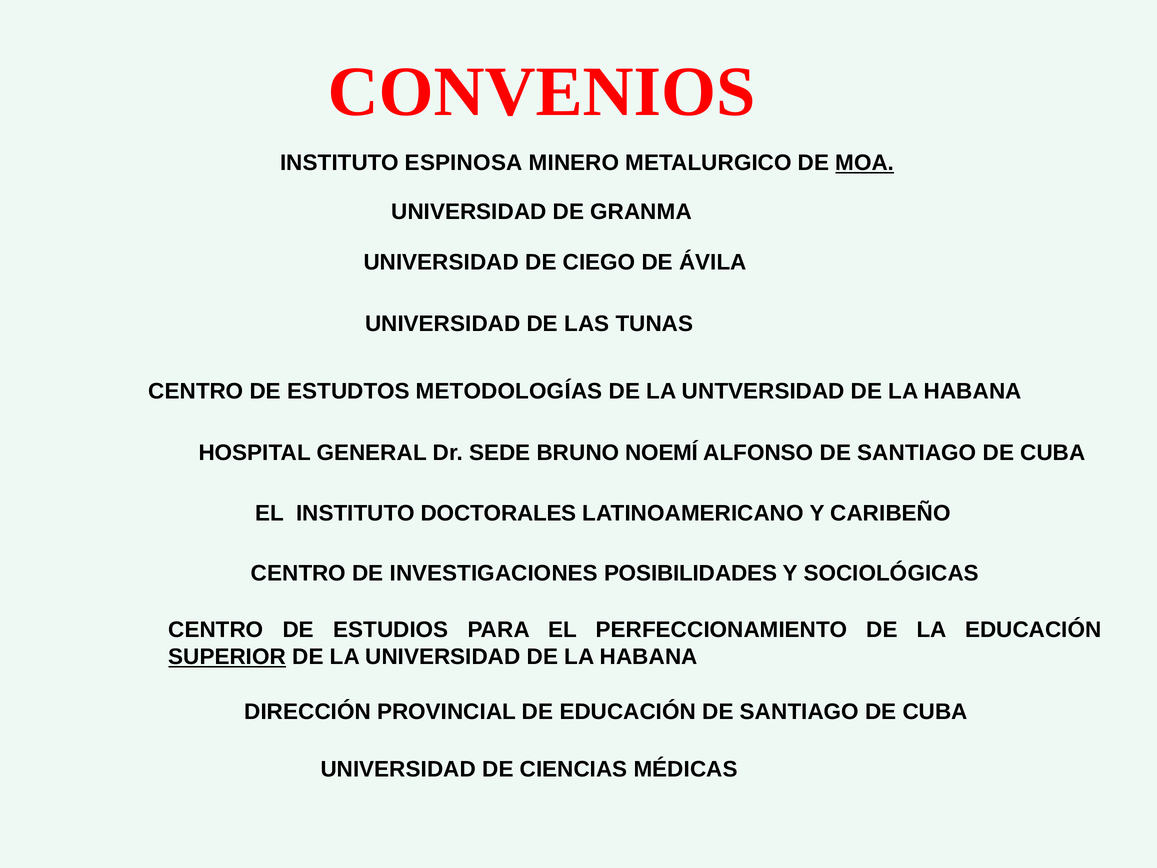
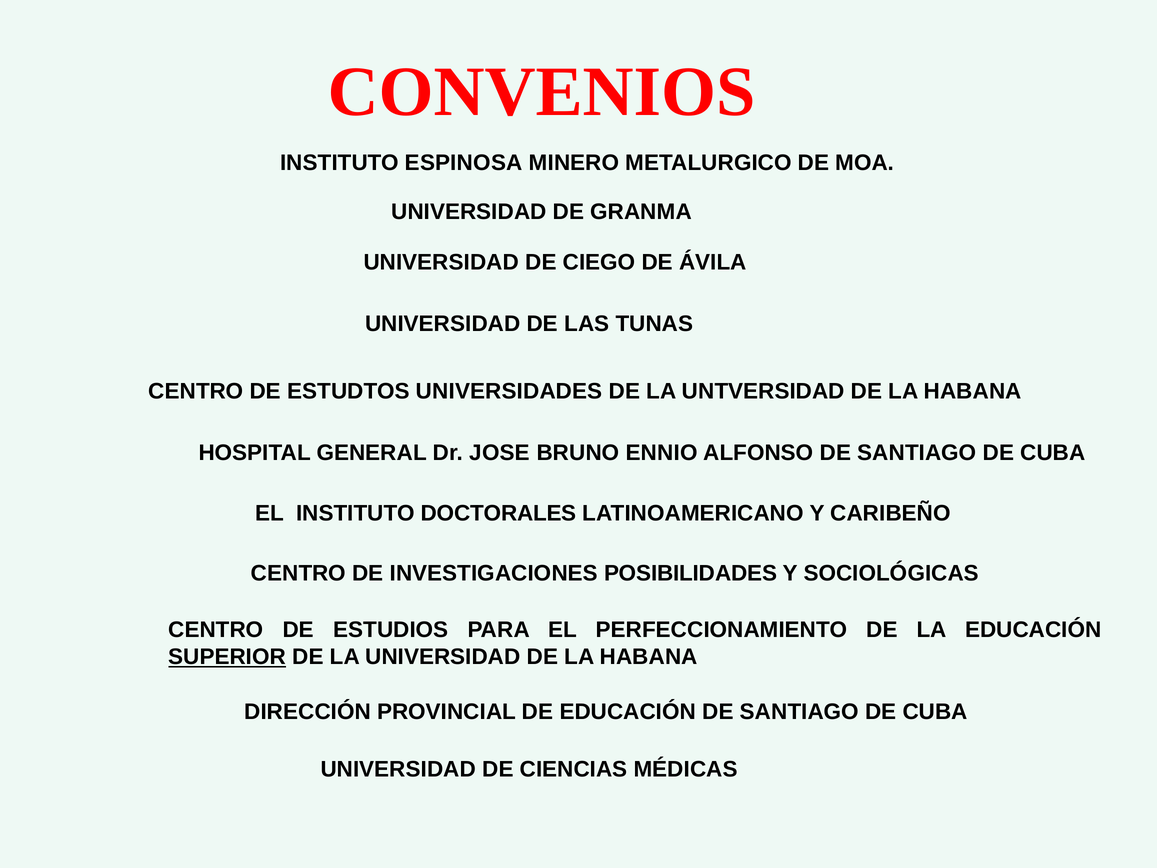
MOA underline: present -> none (865, 163)
METODOLOGÍAS: METODOLOGÍAS -> UNIVERSIDADES (509, 391)
SEDE: SEDE -> JOSE (500, 453)
NOEMÍ: NOEMÍ -> ENNIO (662, 453)
